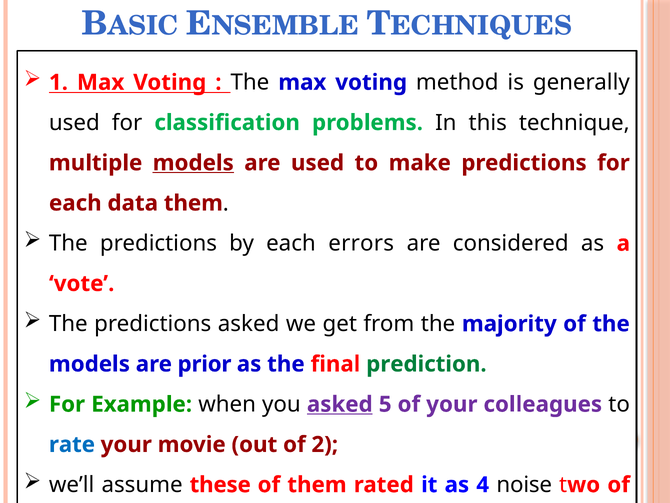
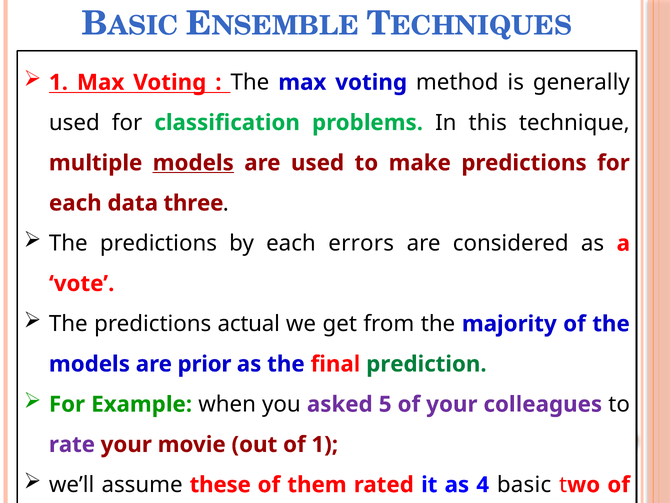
data them: them -> three (193, 203)
predictions asked: asked -> actual (249, 324)
asked underline: present -> none (340, 404)
rate colour: blue -> purple (72, 444)
of 2: 2 -> 1 (325, 444)
noise: noise -> basic (524, 484)
